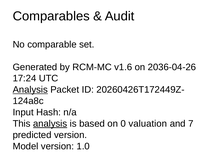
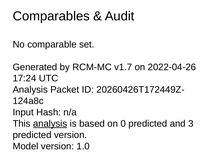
v1.6: v1.6 -> v1.7 (123, 67)
2036-04-26: 2036-04-26 -> 2022-04-26 (172, 67)
Analysis underline: present -> none (30, 90)
0 valuation: valuation -> predicted (148, 124)
7: 7 -> 3 (191, 124)
